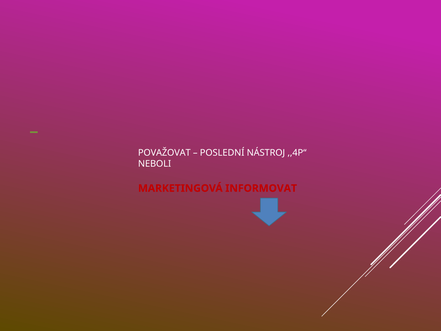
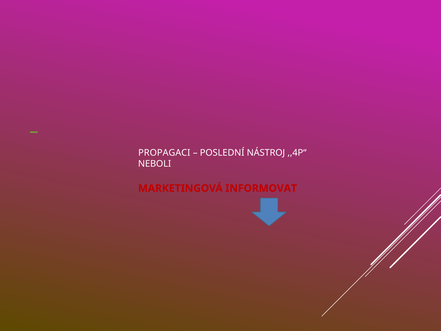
POVAŽOVAT: POVAŽOVAT -> PROPAGACI (164, 153)
